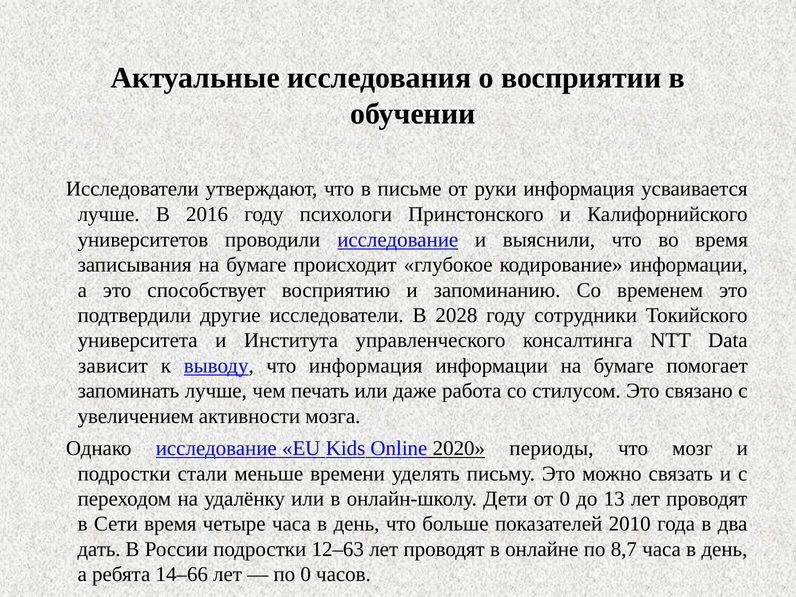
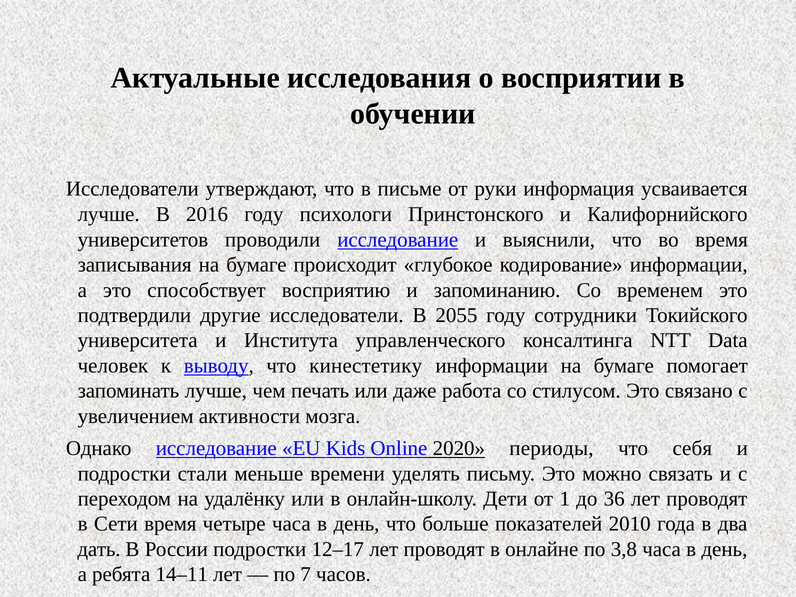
2028: 2028 -> 2055 (456, 315)
зависит: зависит -> человек (113, 366)
что информация: информация -> кинестетику (366, 366)
мозг: мозг -> себя (692, 448)
от 0: 0 -> 1 (565, 499)
13: 13 -> 36 (614, 499)
12–63: 12–63 -> 12–17 (338, 549)
8,7: 8,7 -> 3,8 (624, 549)
14–66: 14–66 -> 14–11 (182, 574)
по 0: 0 -> 7 (306, 574)
